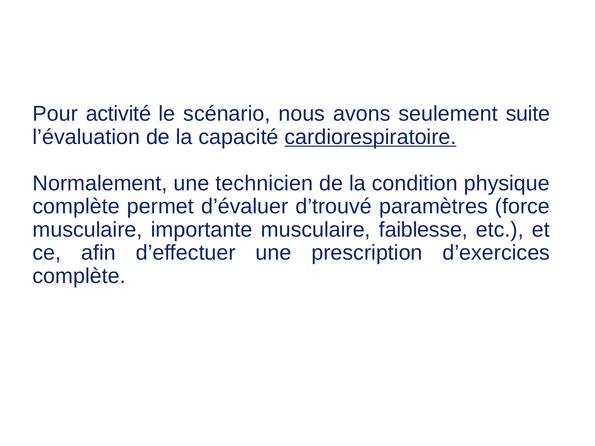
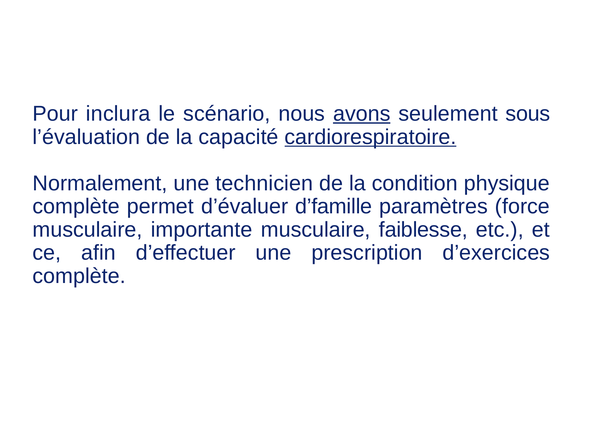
activité: activité -> inclura (118, 114)
avons underline: none -> present (362, 114)
suite: suite -> sous (528, 114)
d’trouvé: d’trouvé -> d’famille (334, 207)
